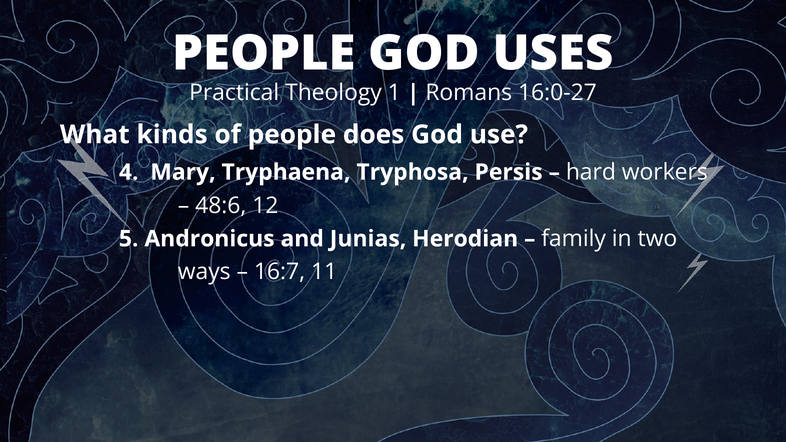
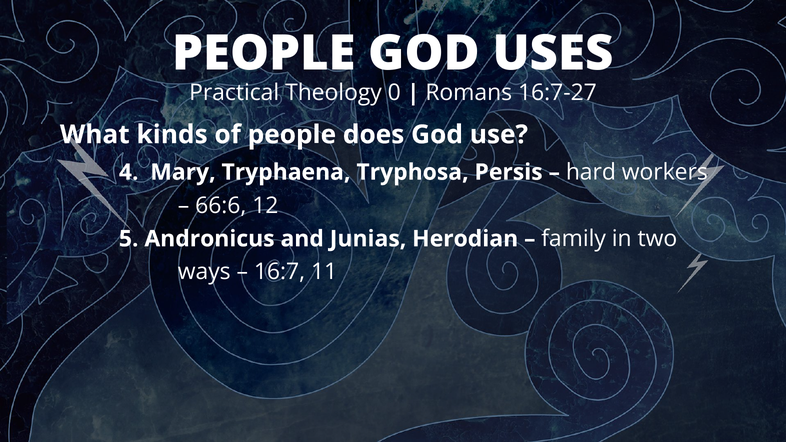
1: 1 -> 0 (394, 93)
16:0-27: 16:0-27 -> 16:7-27 (557, 93)
48:6: 48:6 -> 66:6 (221, 206)
